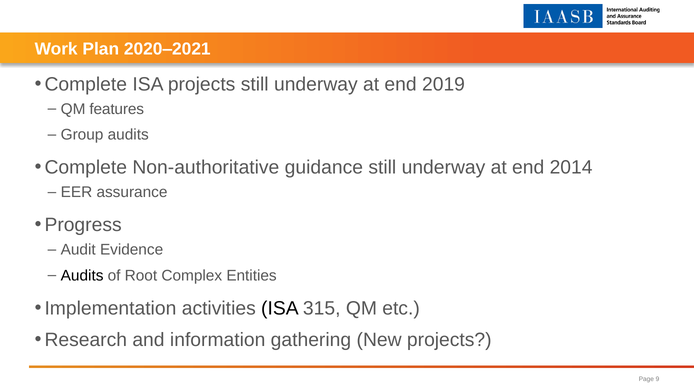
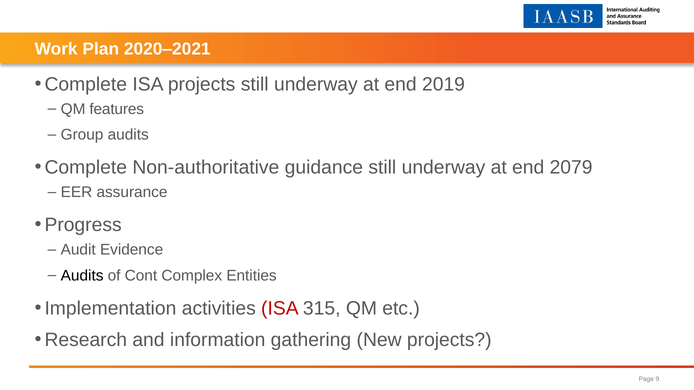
2014: 2014 -> 2079 (571, 168)
Root: Root -> Cont (141, 276)
ISA colour: black -> red (280, 309)
